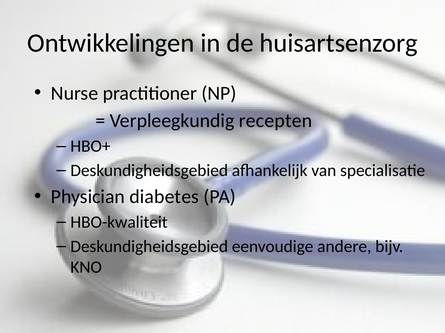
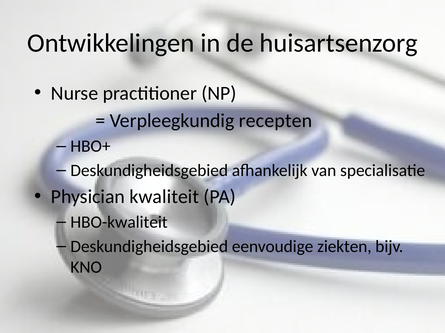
diabetes: diabetes -> kwaliteit (164, 197)
andere: andere -> ziekten (344, 247)
